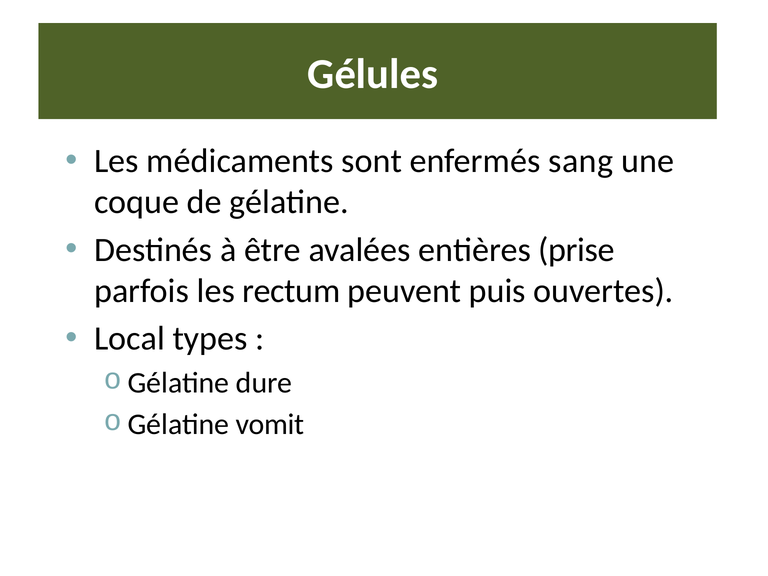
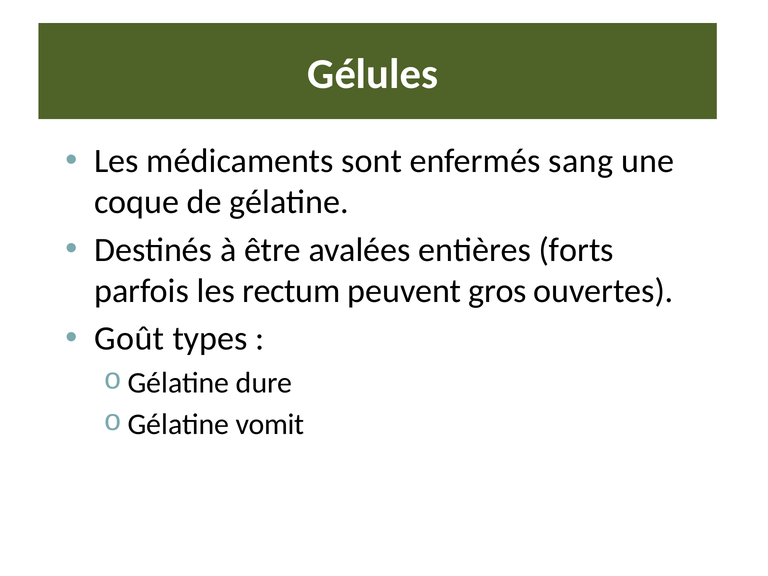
prise: prise -> forts (576, 250)
puis: puis -> gros (497, 291)
Local: Local -> Goût (129, 339)
